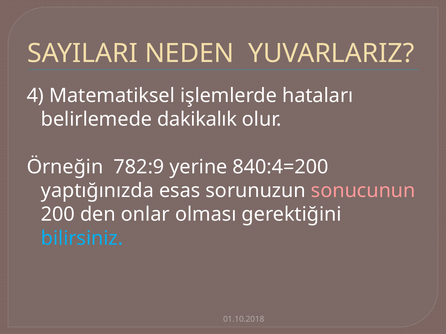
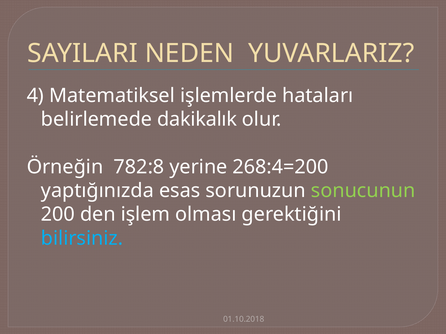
782:9: 782:9 -> 782:8 (139, 167)
840:4=200: 840:4=200 -> 268:4=200 (281, 167)
sonucunun colour: pink -> light green (363, 191)
onlar: onlar -> işlem (145, 215)
